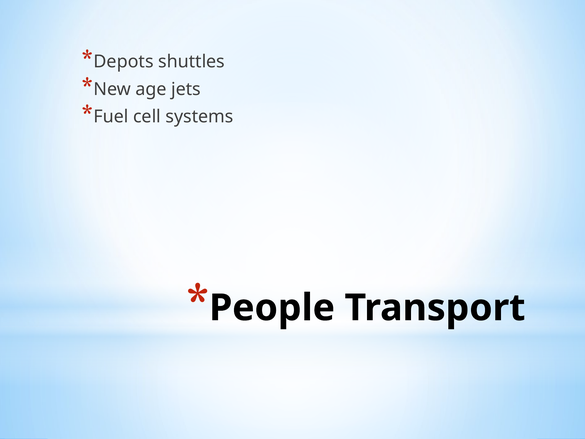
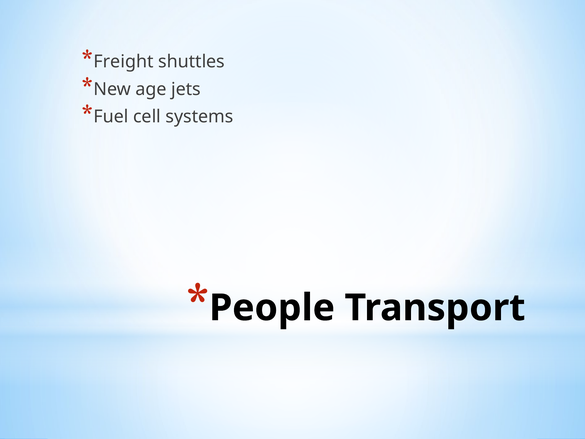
Depots: Depots -> Freight (124, 62)
